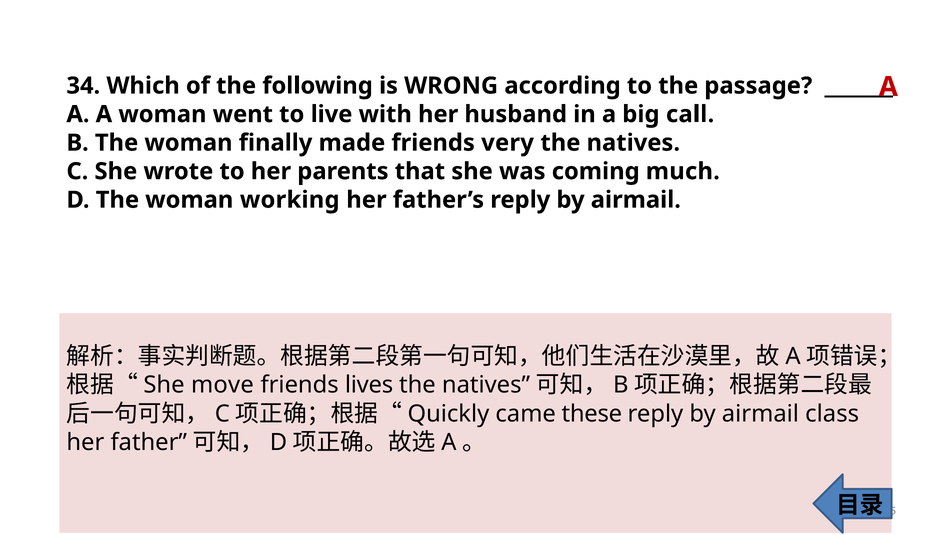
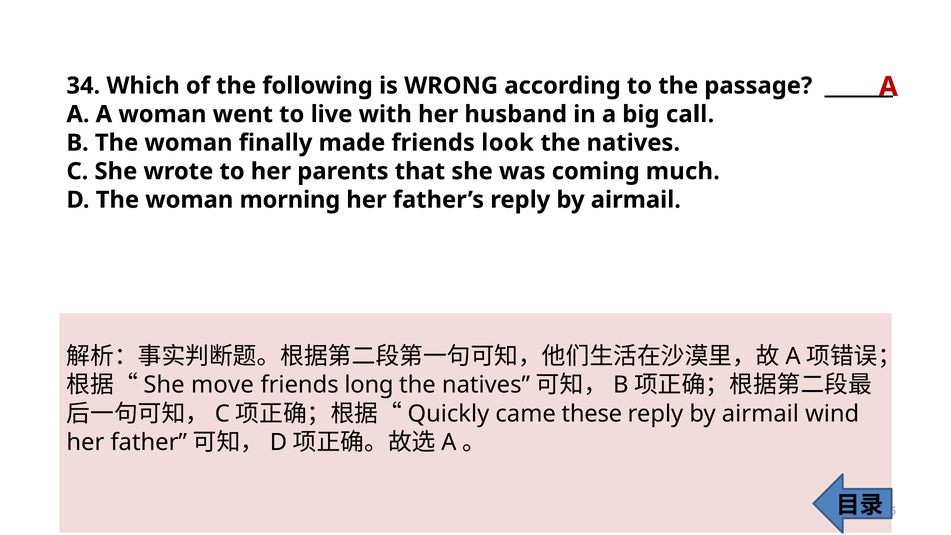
very: very -> look (508, 143)
working: working -> morning (290, 200)
lives: lives -> long (369, 385)
class: class -> wind (832, 414)
